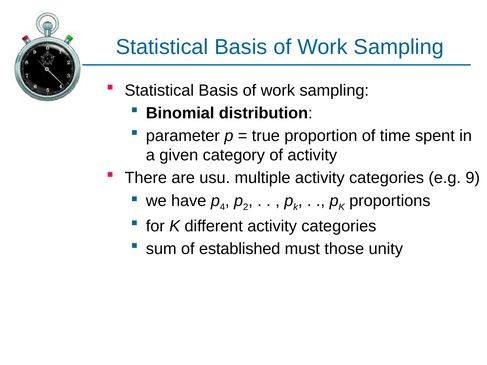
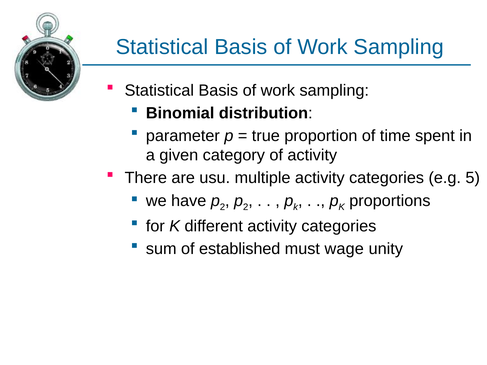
9: 9 -> 5 (473, 178)
have p 4: 4 -> 2 (222, 207)
those: those -> wage (344, 249)
